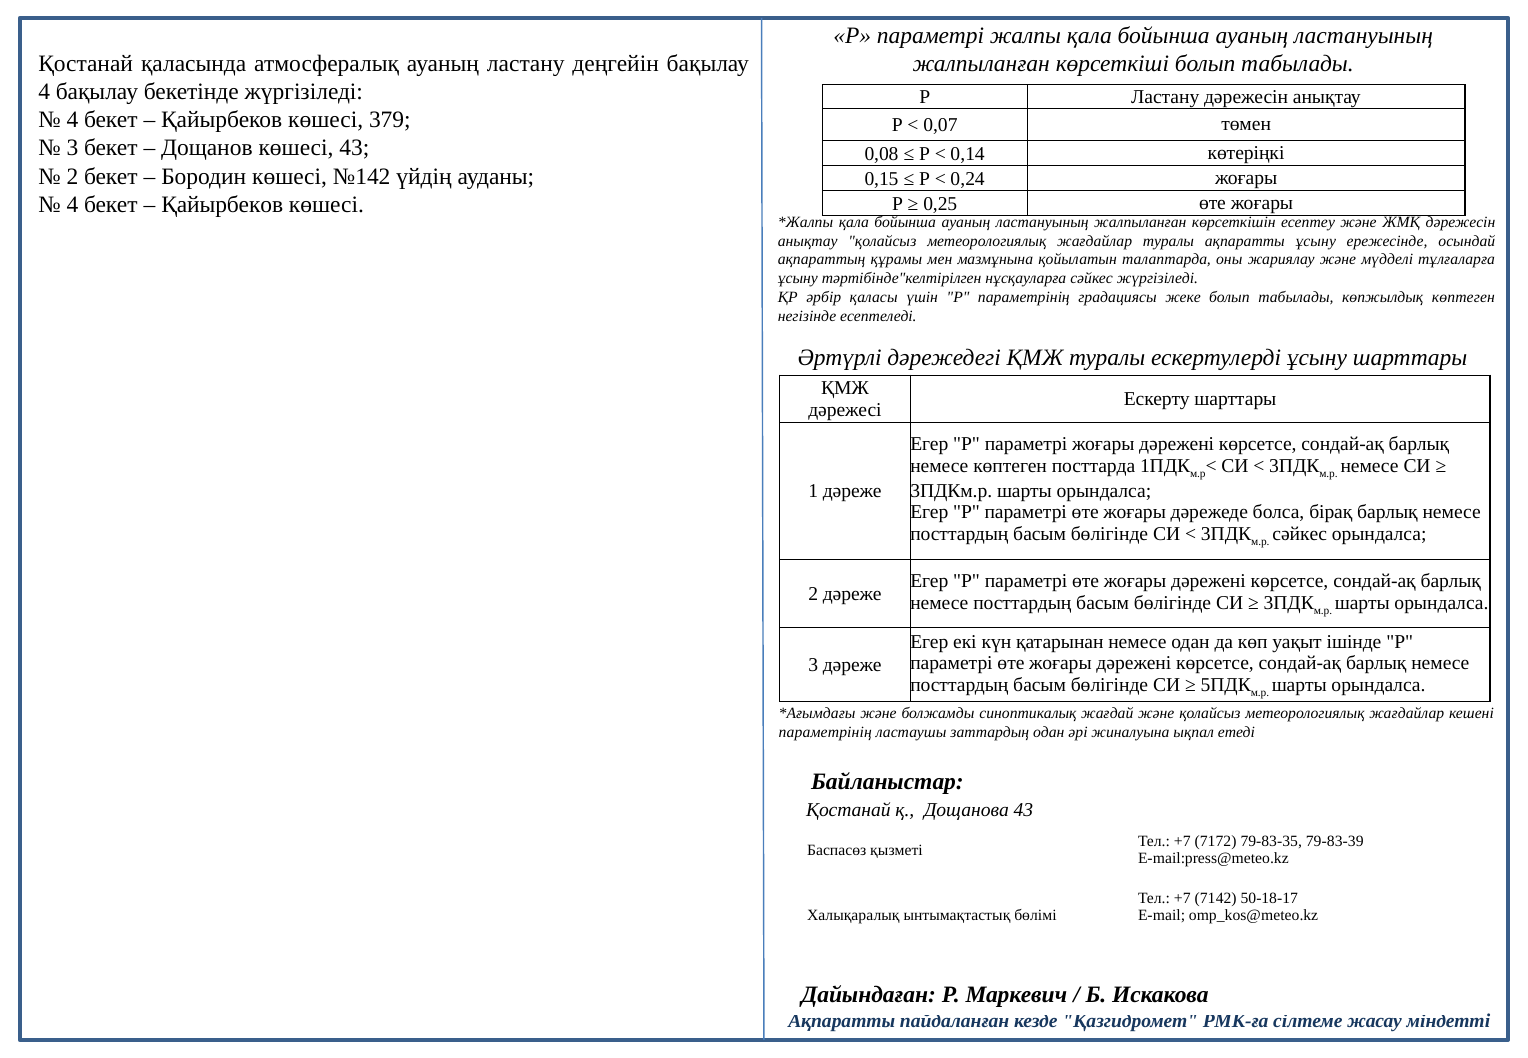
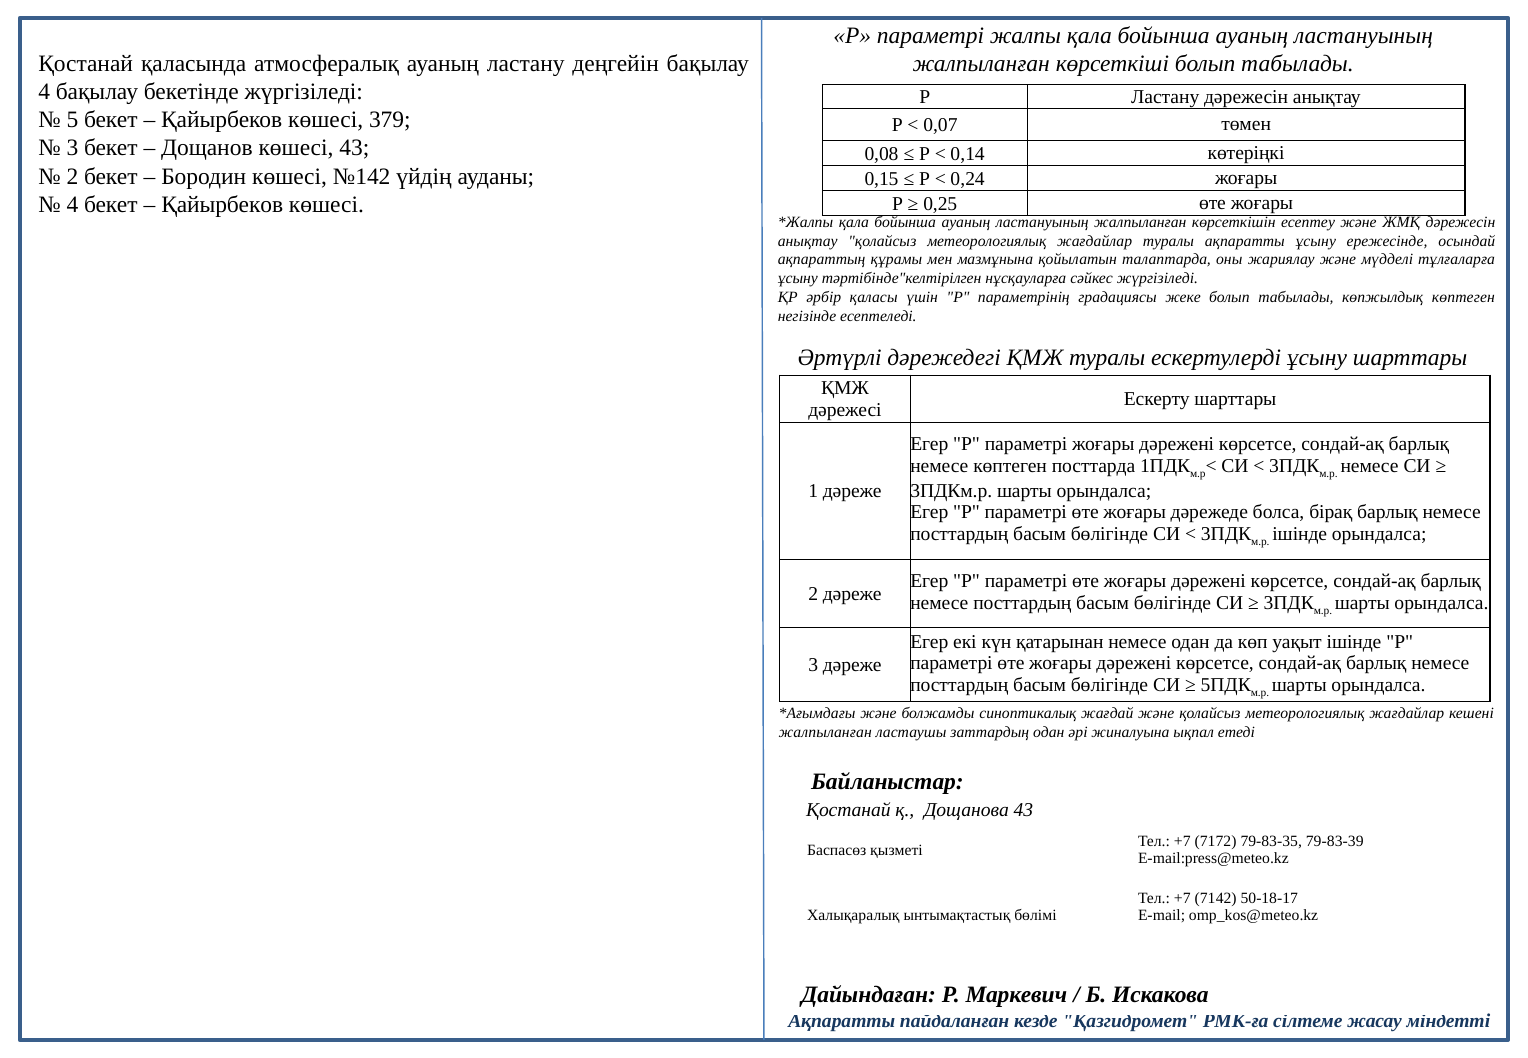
4: 4 -> 5 (72, 120)
сәйкес: сәйкес -> ішінде (1300, 534)
параметрінің: параметрінің -> жалпыланған (825, 732)
